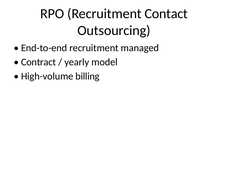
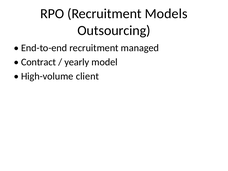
Contact: Contact -> Models (166, 14)
billing: billing -> client (87, 76)
